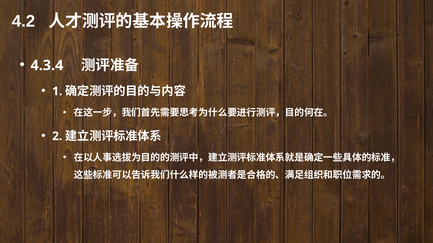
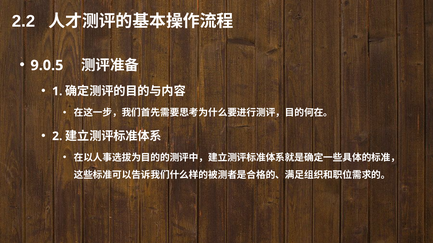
4.2: 4.2 -> 2.2 (23, 21)
4.3.4: 4.3.4 -> 9.0.5 (47, 66)
